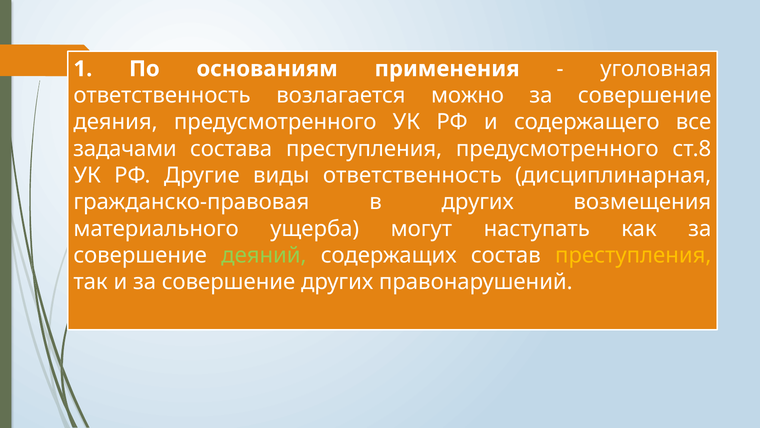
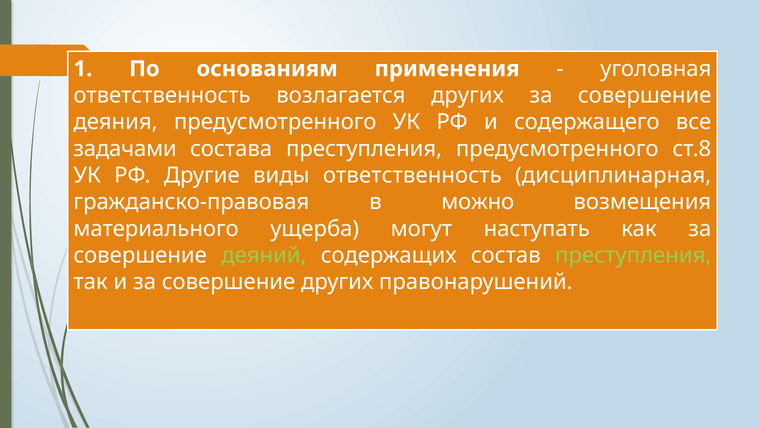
возлагается можно: можно -> других (467, 95)
в других: других -> можно (478, 202)
преступления colour: yellow -> light green (633, 255)
